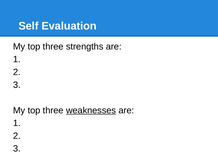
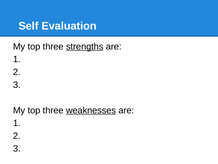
strengths underline: none -> present (85, 46)
